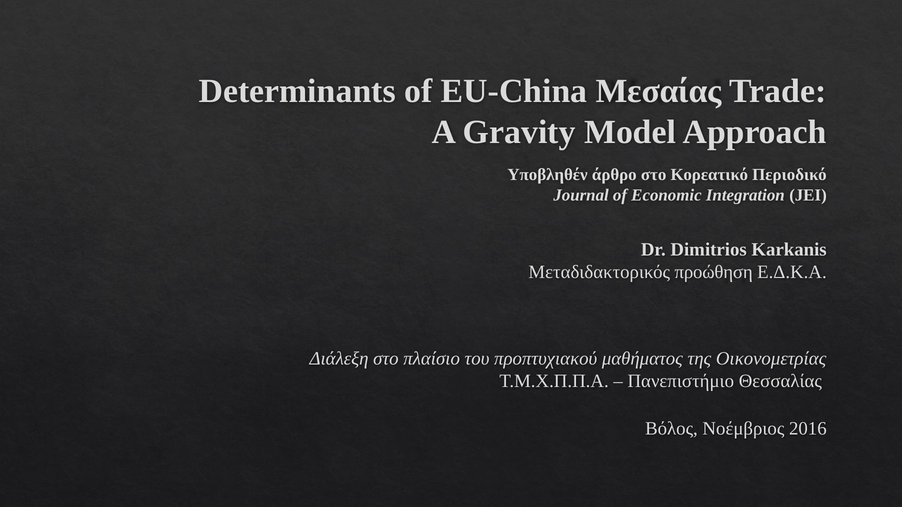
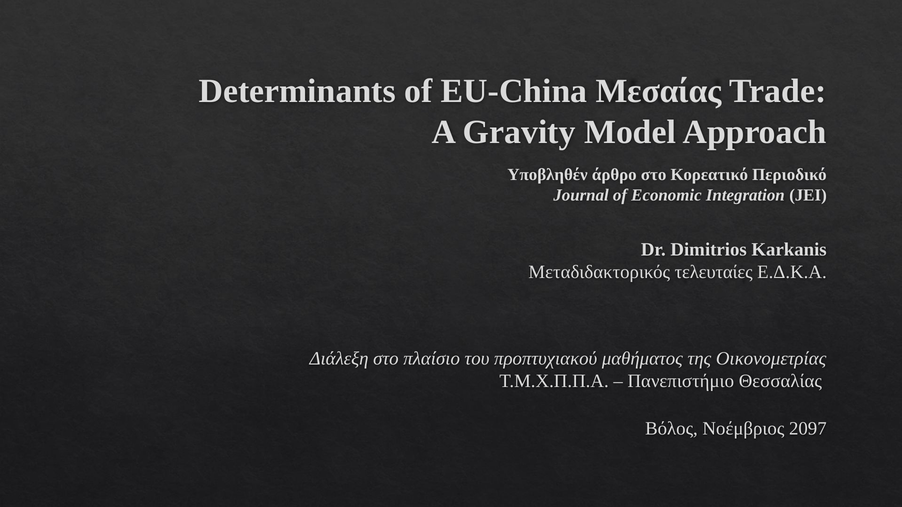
προώθηση: προώθηση -> τελευταίες (714, 272)
2016: 2016 -> 2097 (808, 429)
